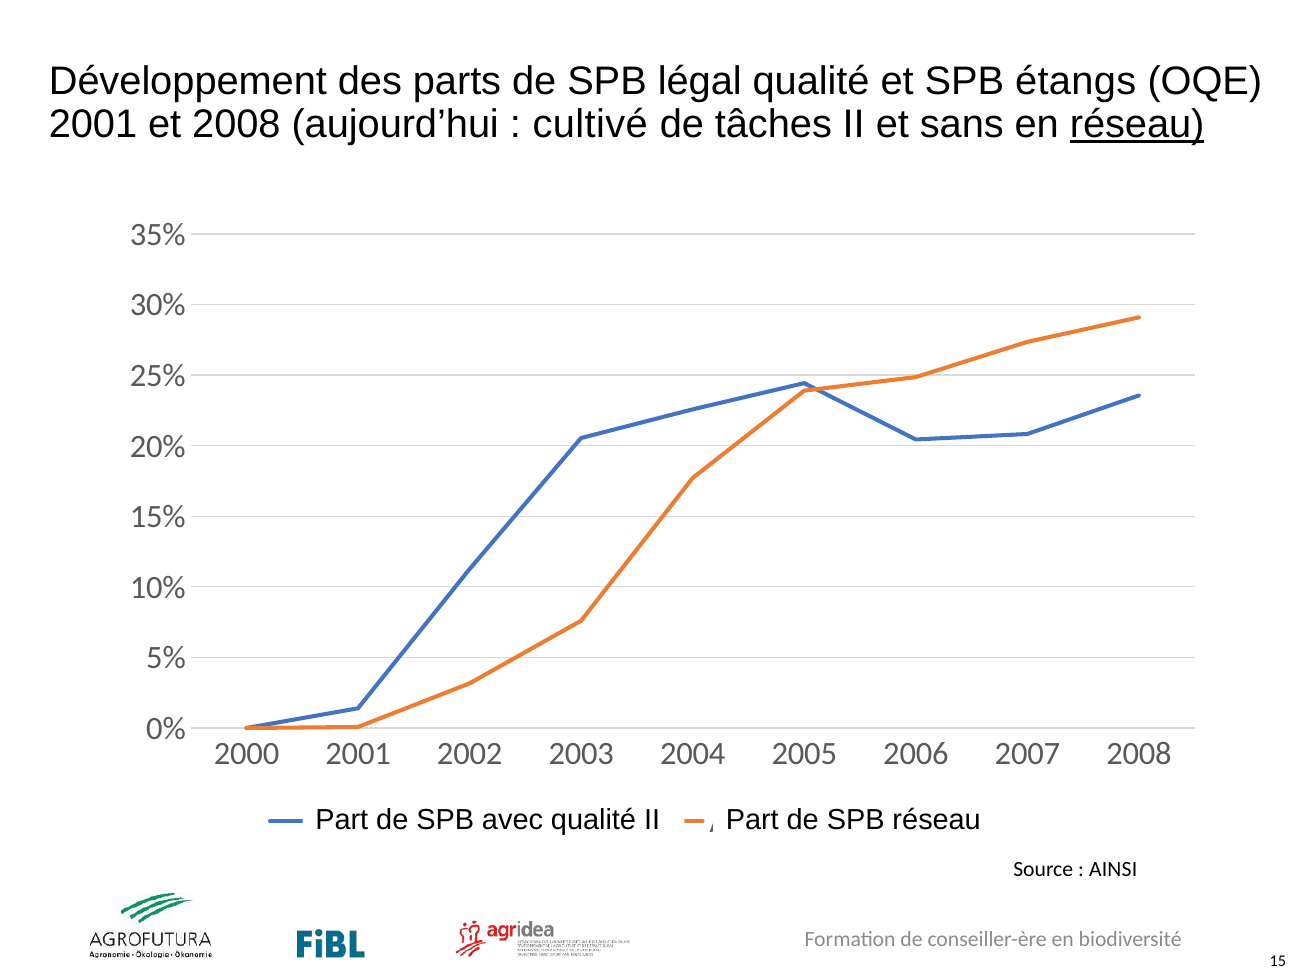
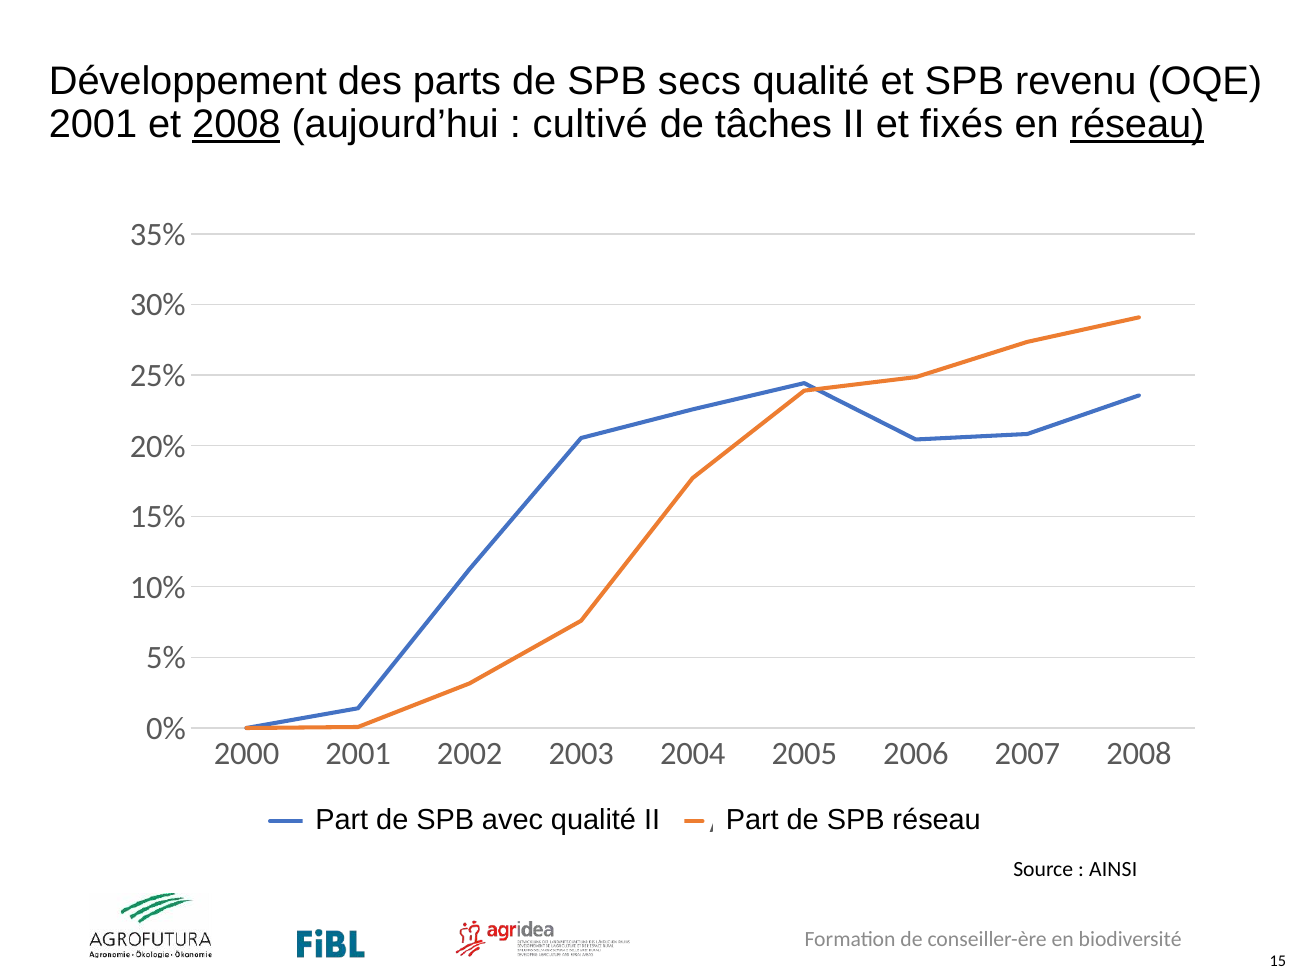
légal: légal -> secs (700, 82)
étangs: étangs -> revenu (1076, 82)
2008 underline: none -> present (236, 124)
sans: sans -> fixés (962, 124)
